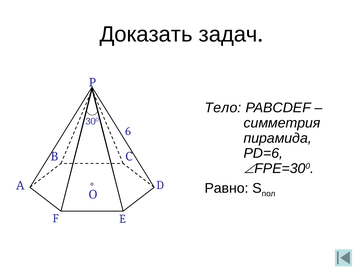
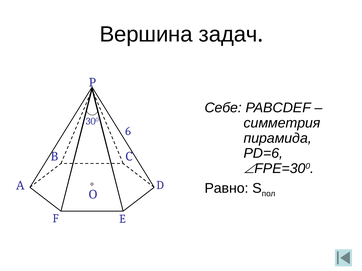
Доказать: Доказать -> Вершина (146, 34)
Тело: Тело -> Себе (223, 108)
